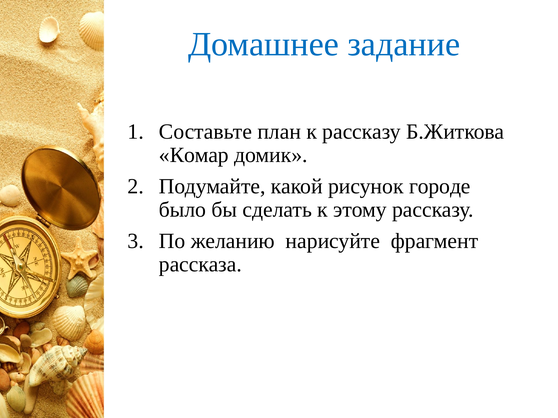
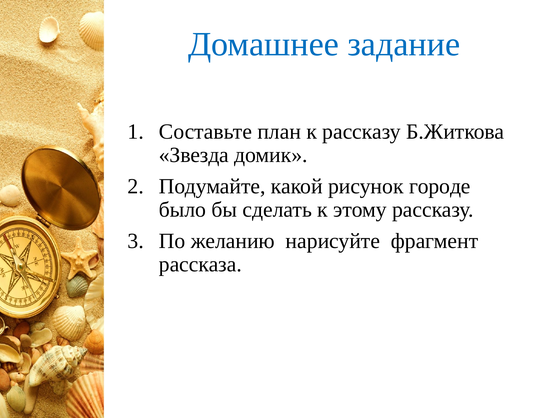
Комар: Комар -> Звезда (194, 155)
